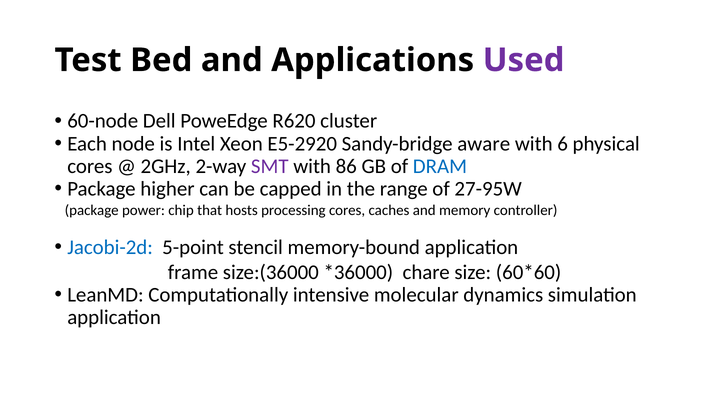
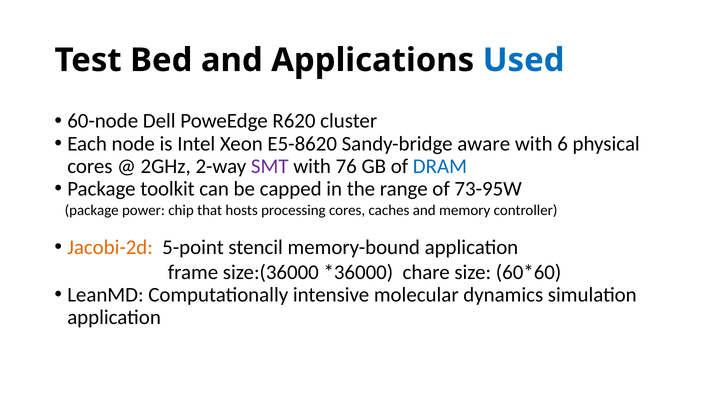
Used colour: purple -> blue (524, 60)
E5-2920: E5-2920 -> E5-8620 (302, 144)
86: 86 -> 76 (346, 166)
higher: higher -> toolkit (168, 189)
27-95W: 27-95W -> 73-95W (488, 189)
Jacobi-2d colour: blue -> orange (110, 247)
